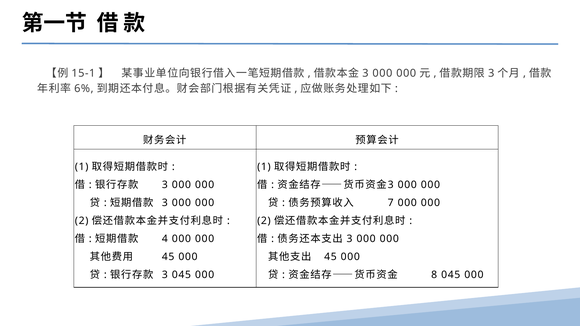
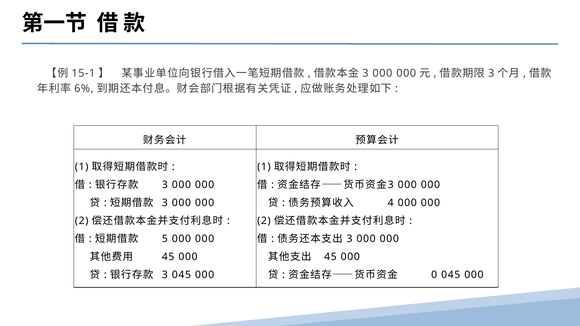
7: 7 -> 4 (391, 203)
4: 4 -> 5 (165, 239)
8: 8 -> 0 (434, 275)
